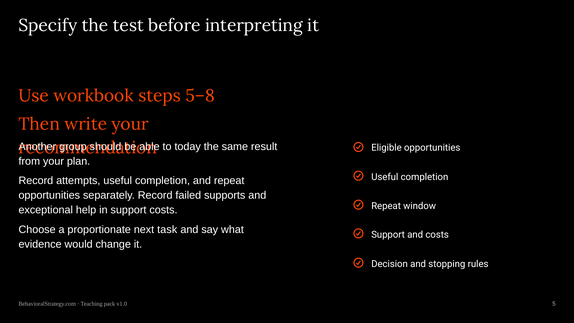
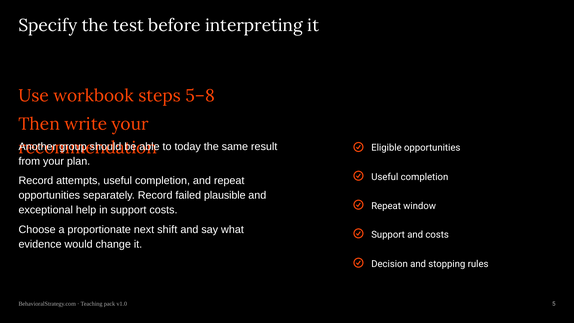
supports: supports -> plausible (225, 195)
task: task -> shift (167, 230)
